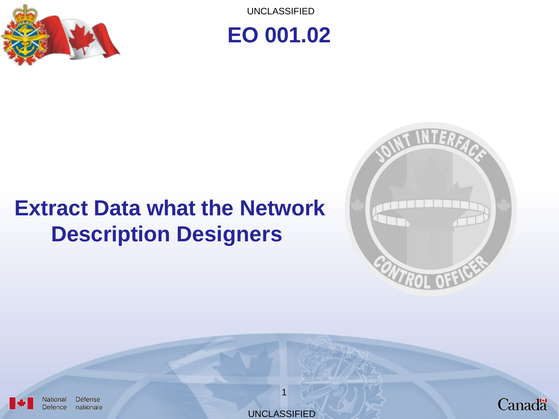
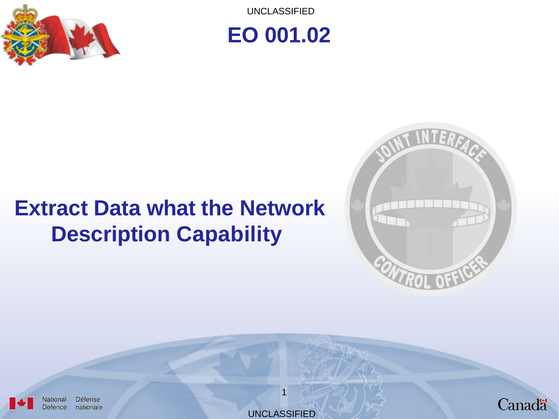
Designers: Designers -> Capability (229, 234)
